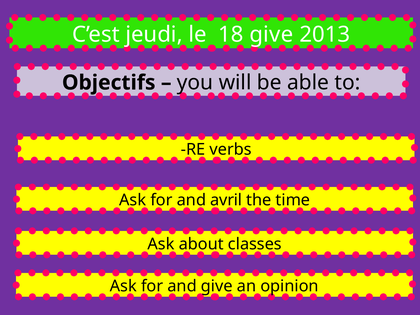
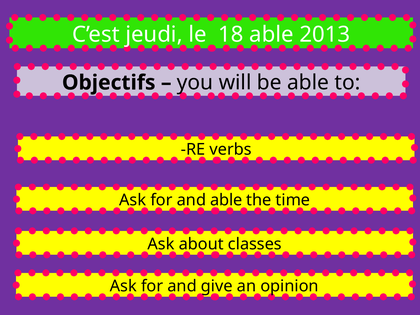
18 give: give -> able (271, 34)
and avril: avril -> able (226, 200)
